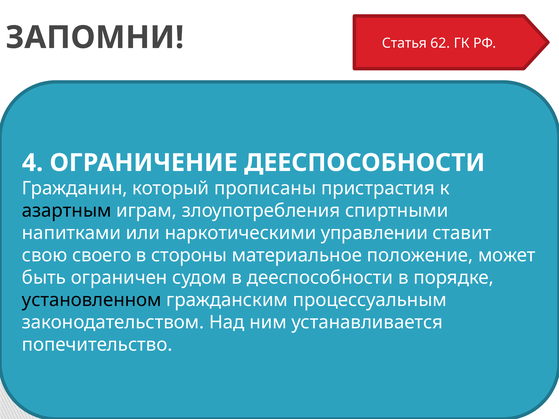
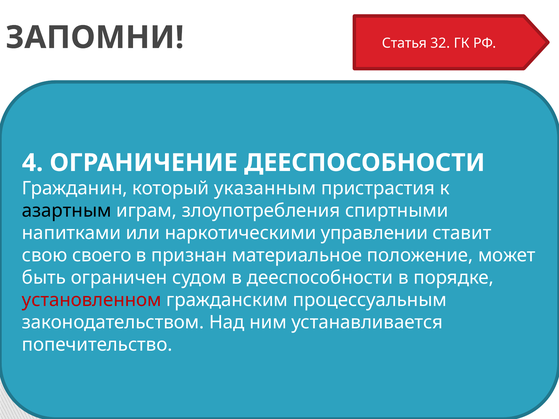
62: 62 -> 32 (440, 43)
прописаны: прописаны -> указанным (265, 189)
стороны: стороны -> признан (189, 256)
установленном colour: black -> red (92, 300)
